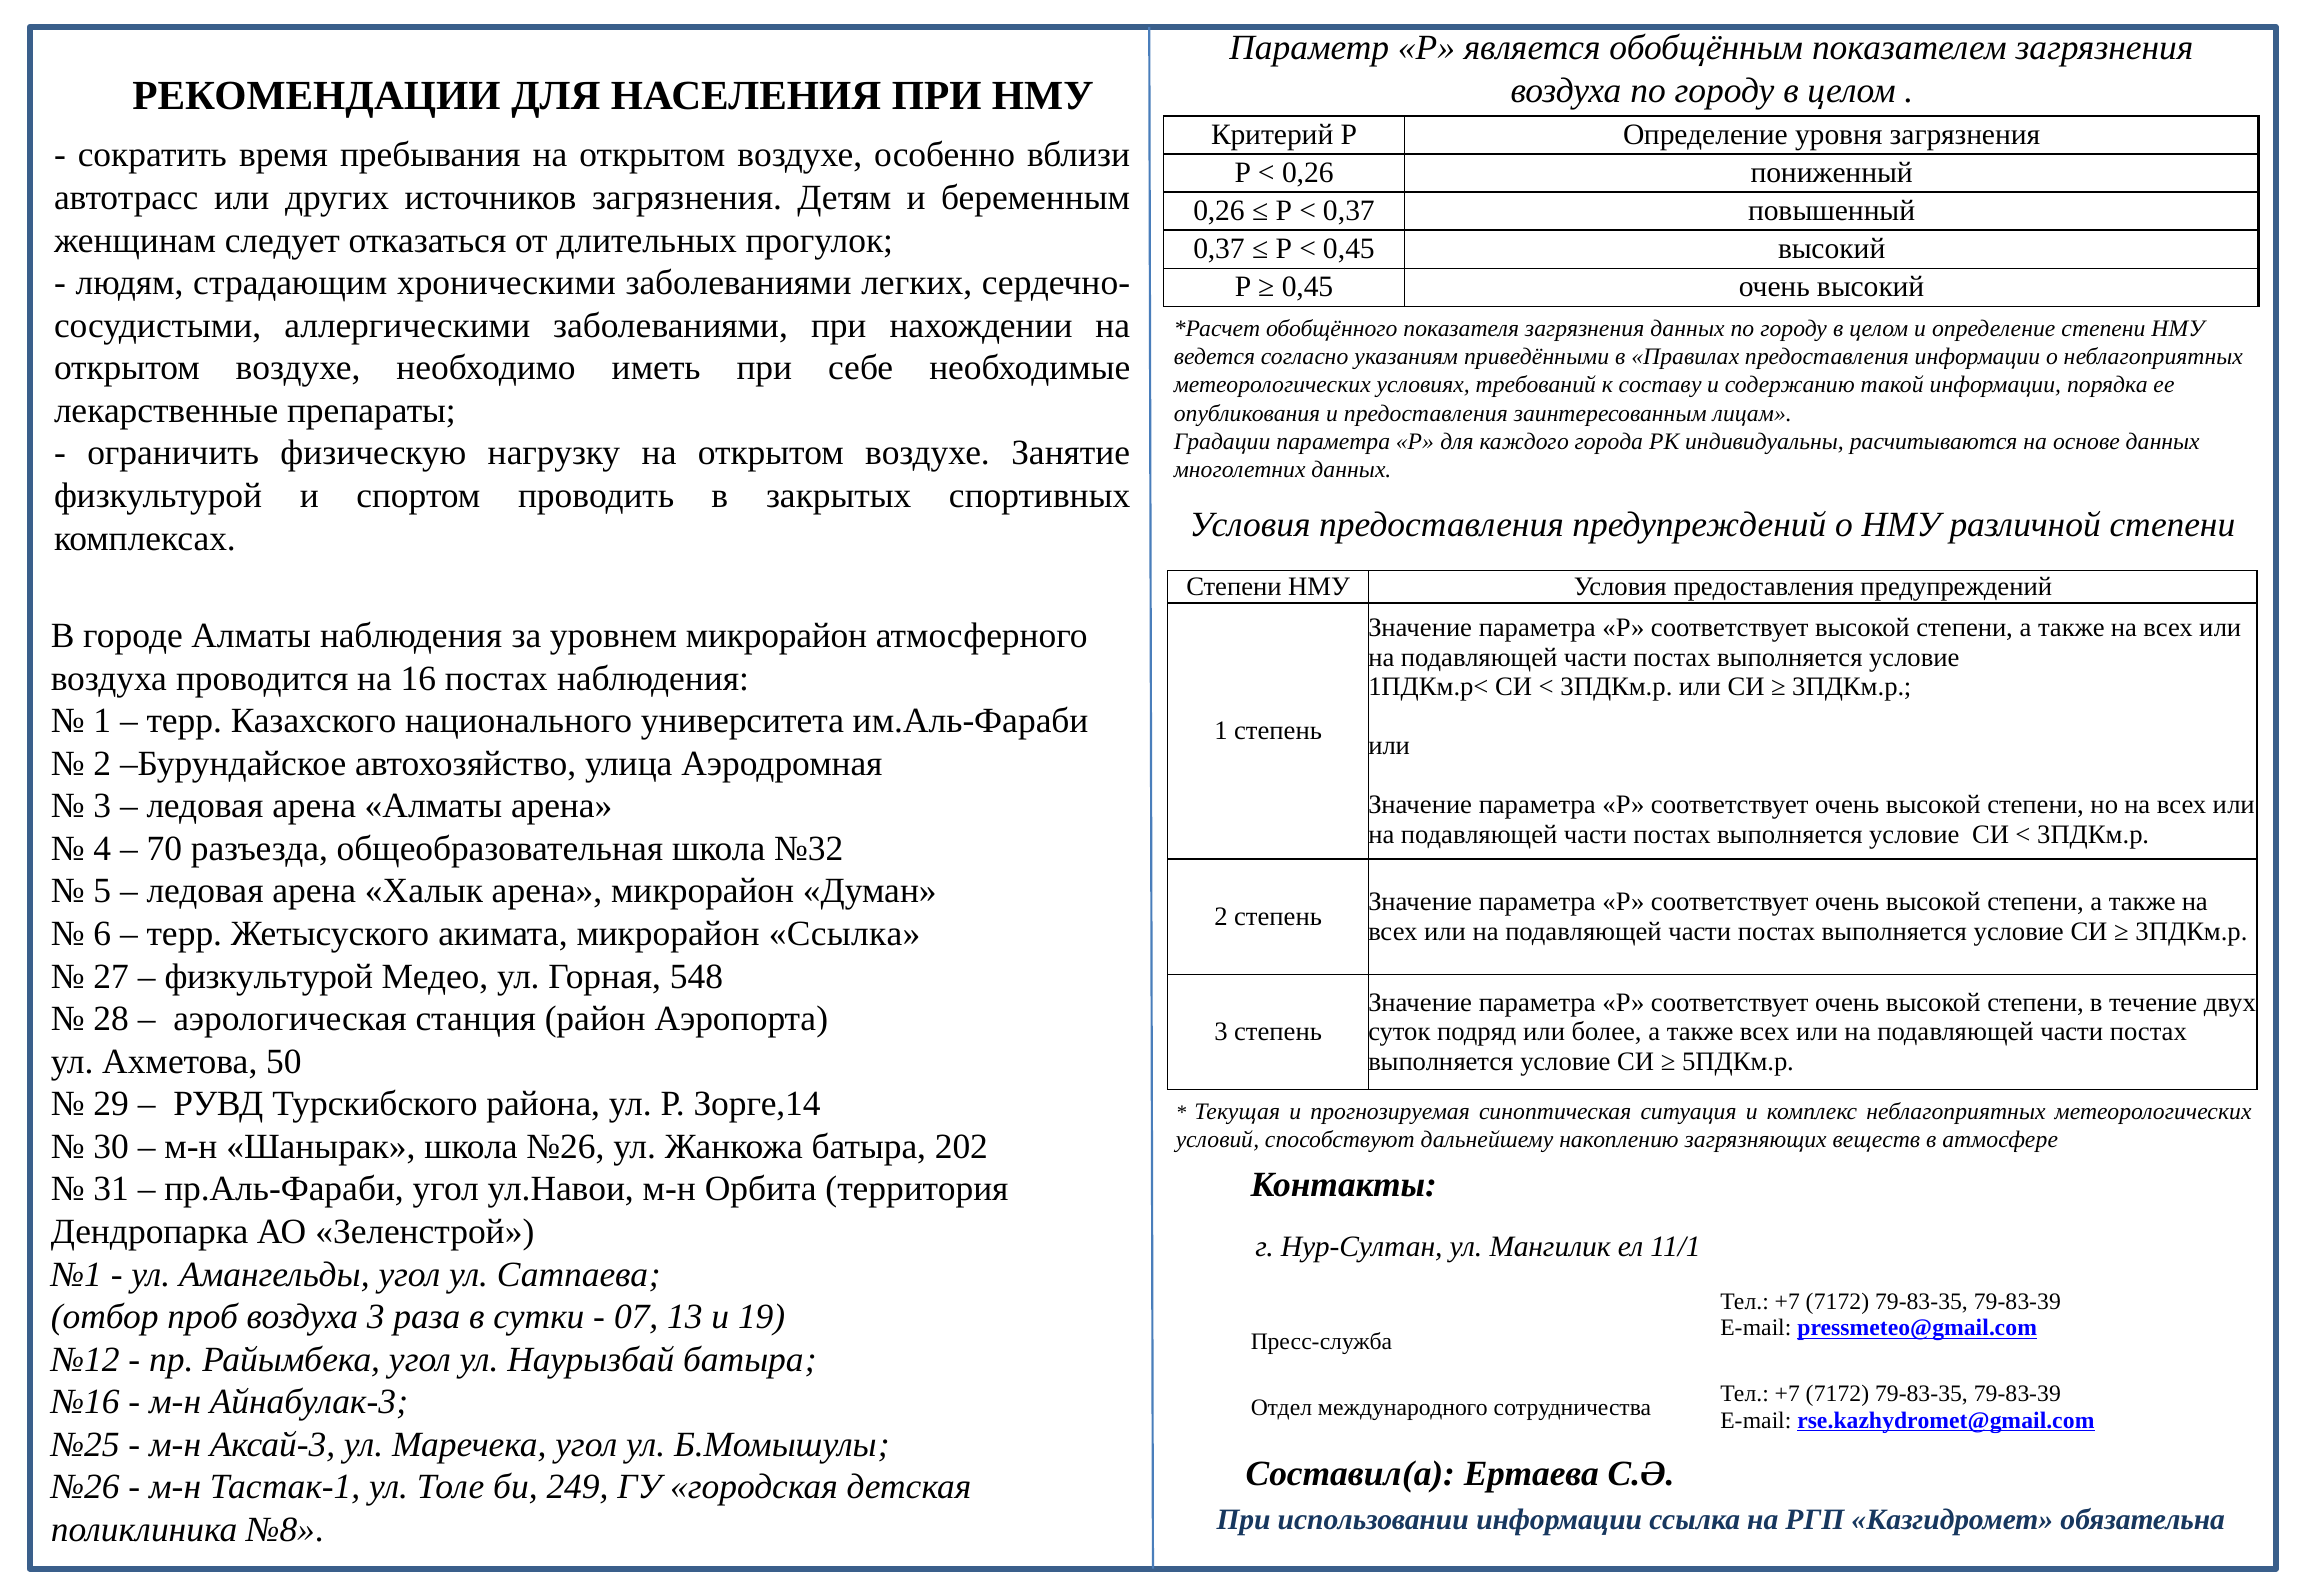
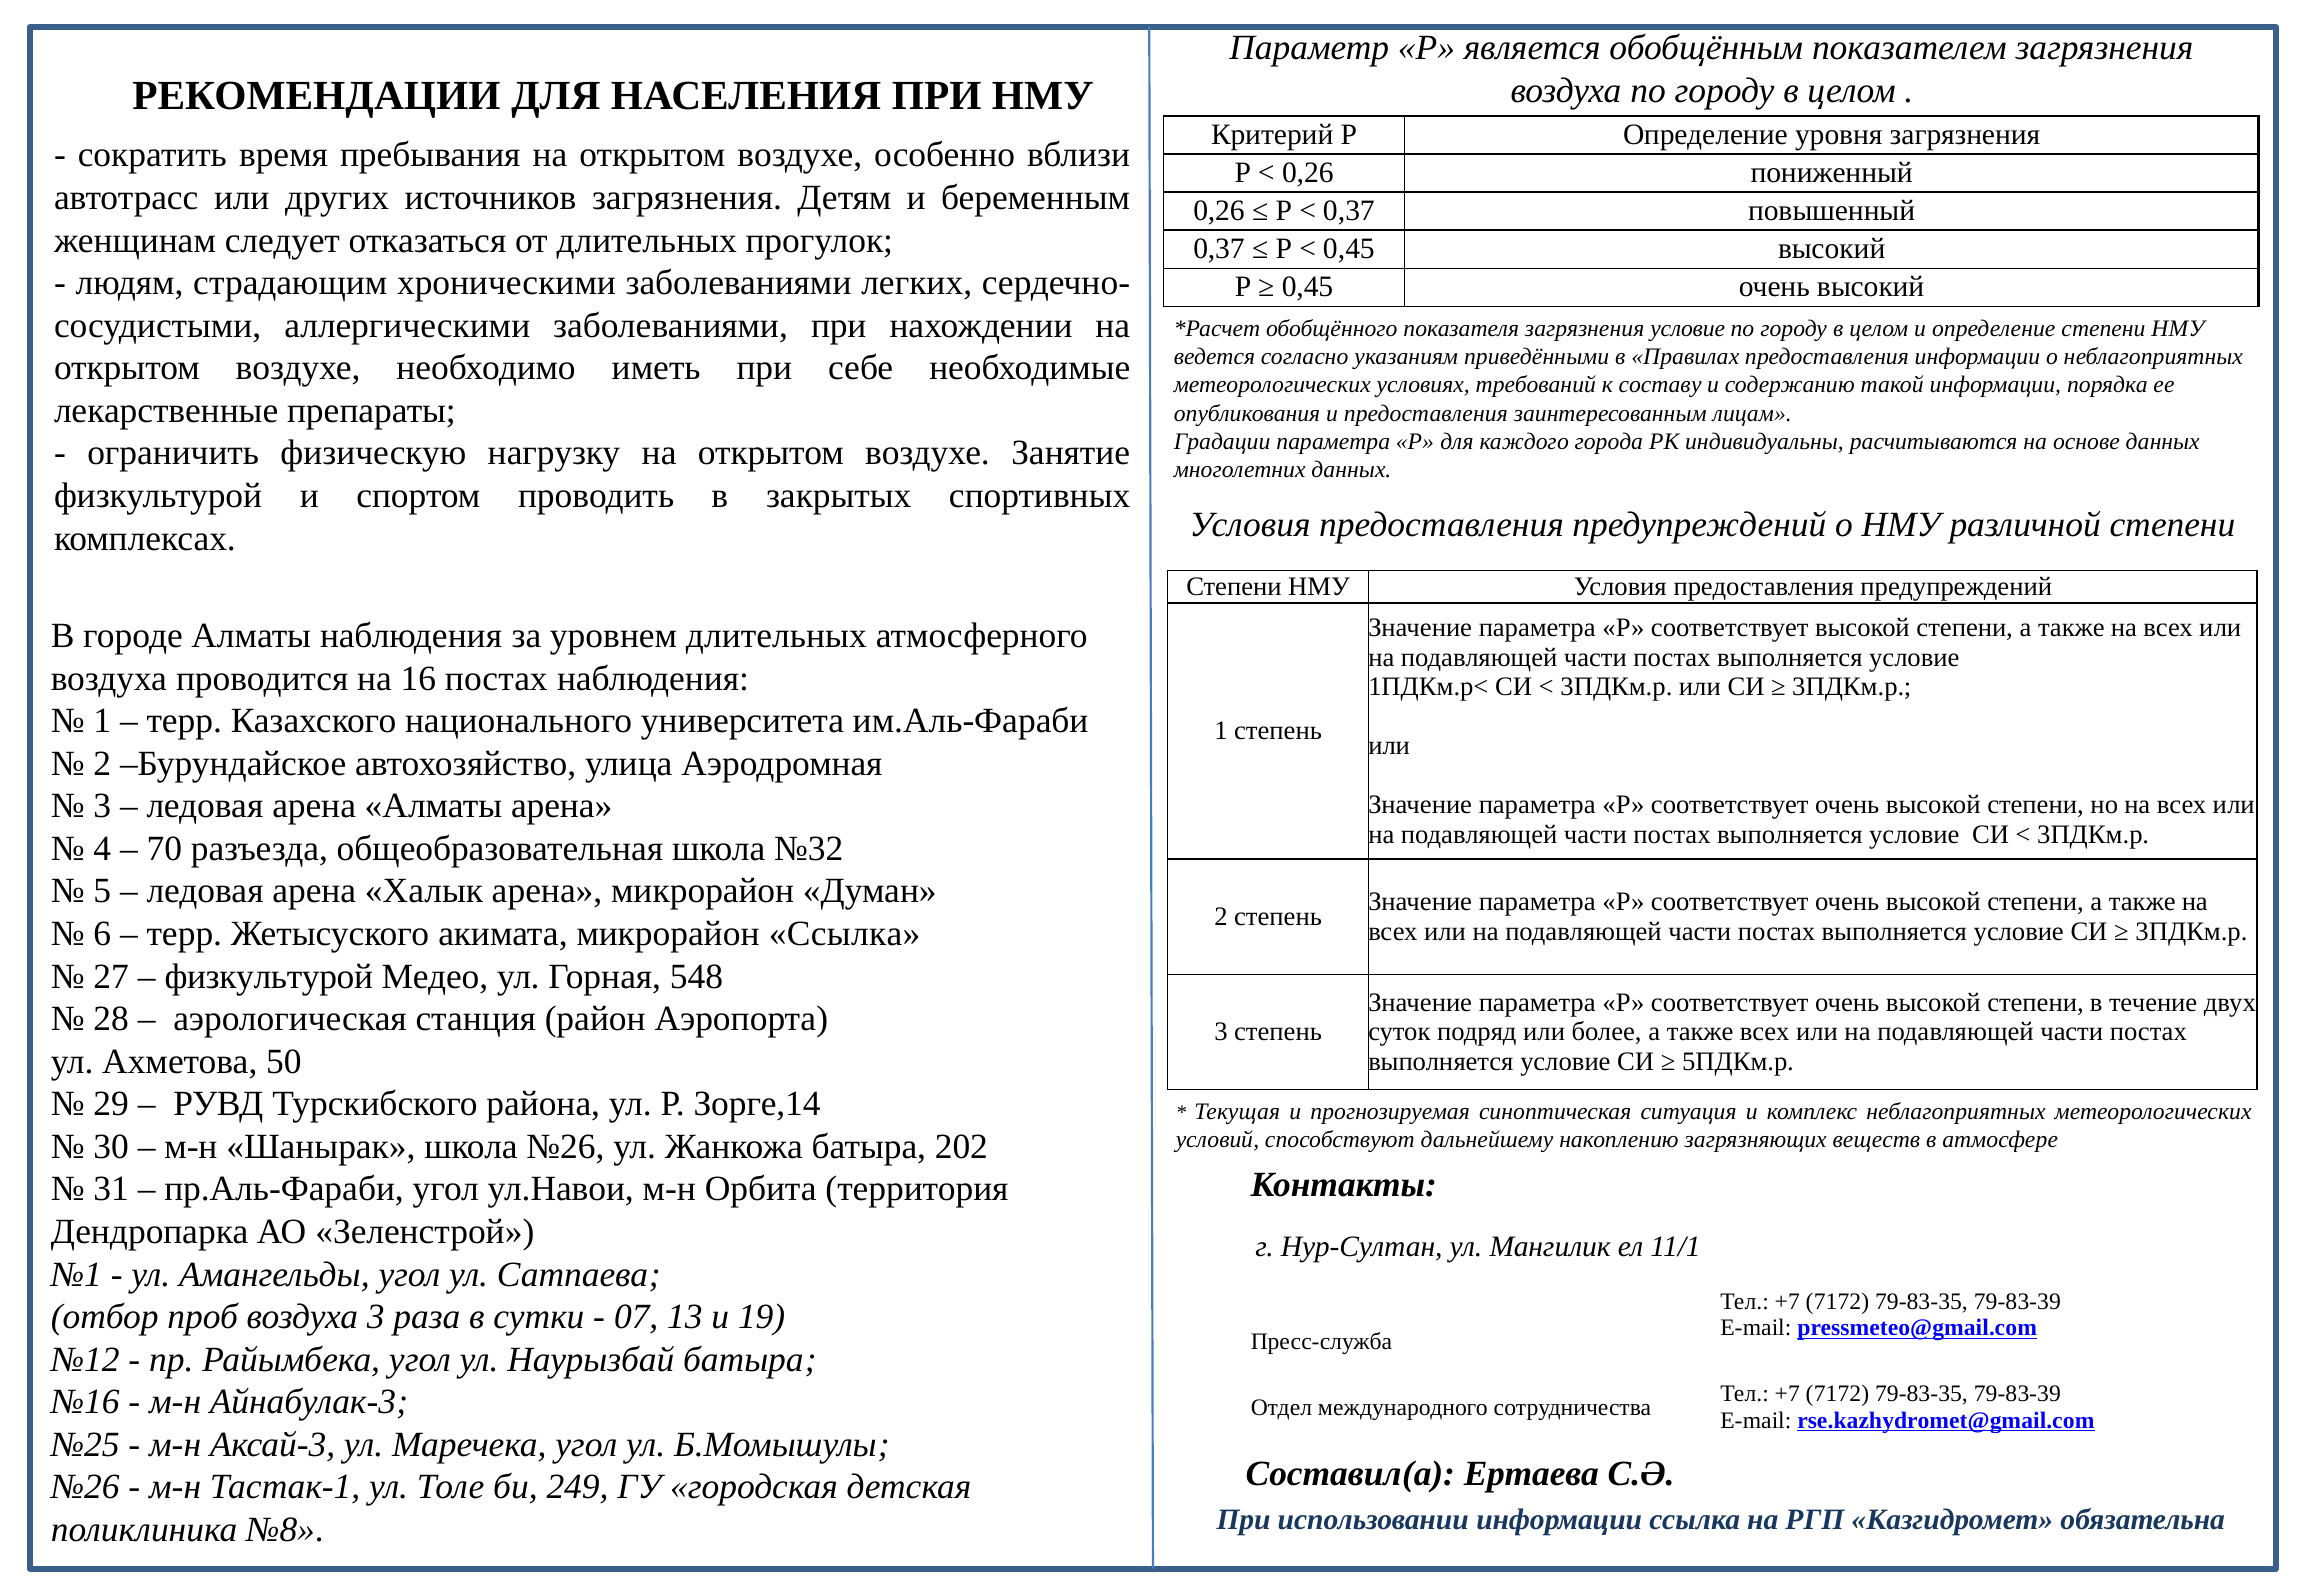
загрязнения данных: данных -> условие (1688, 329)
уровнем микрорайон: микрорайон -> длительных (776, 636)
